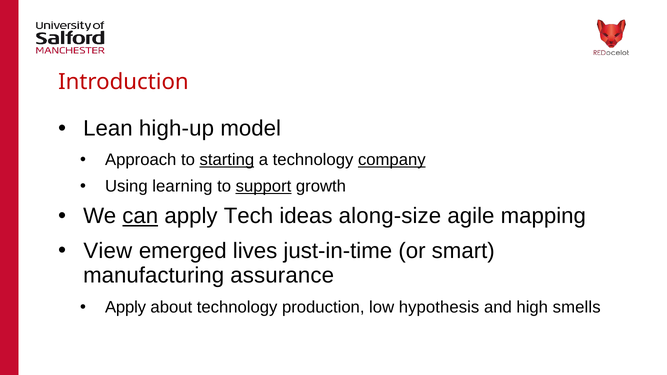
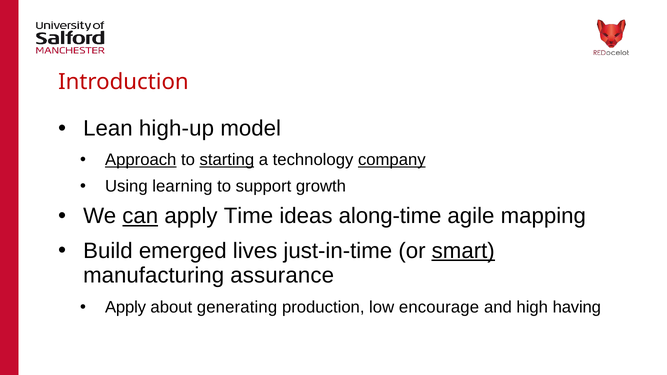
Approach underline: none -> present (141, 160)
support underline: present -> none (264, 186)
Tech: Tech -> Time (248, 216)
along-size: along-size -> along-time (390, 216)
View: View -> Build (108, 251)
smart underline: none -> present (463, 251)
about technology: technology -> generating (237, 307)
hypothesis: hypothesis -> encourage (439, 307)
smells: smells -> having (577, 307)
